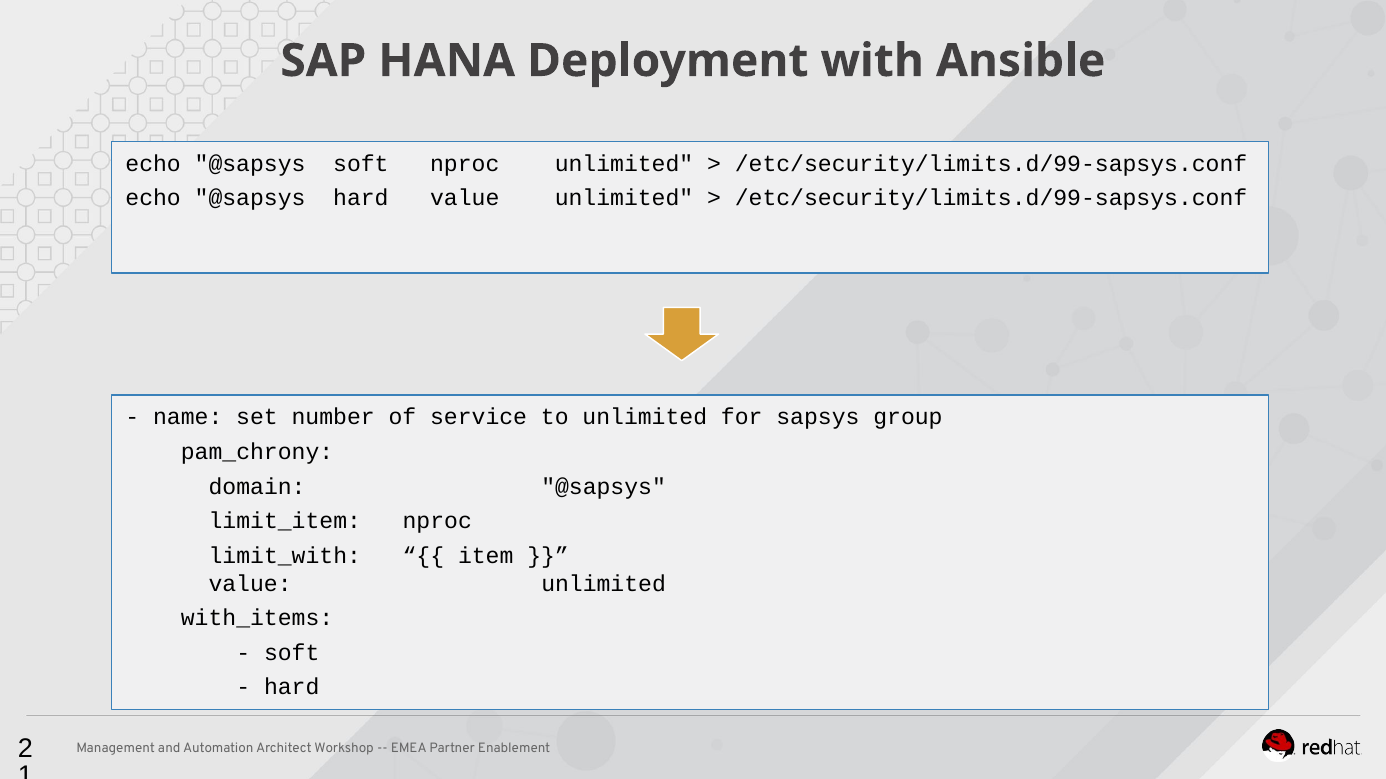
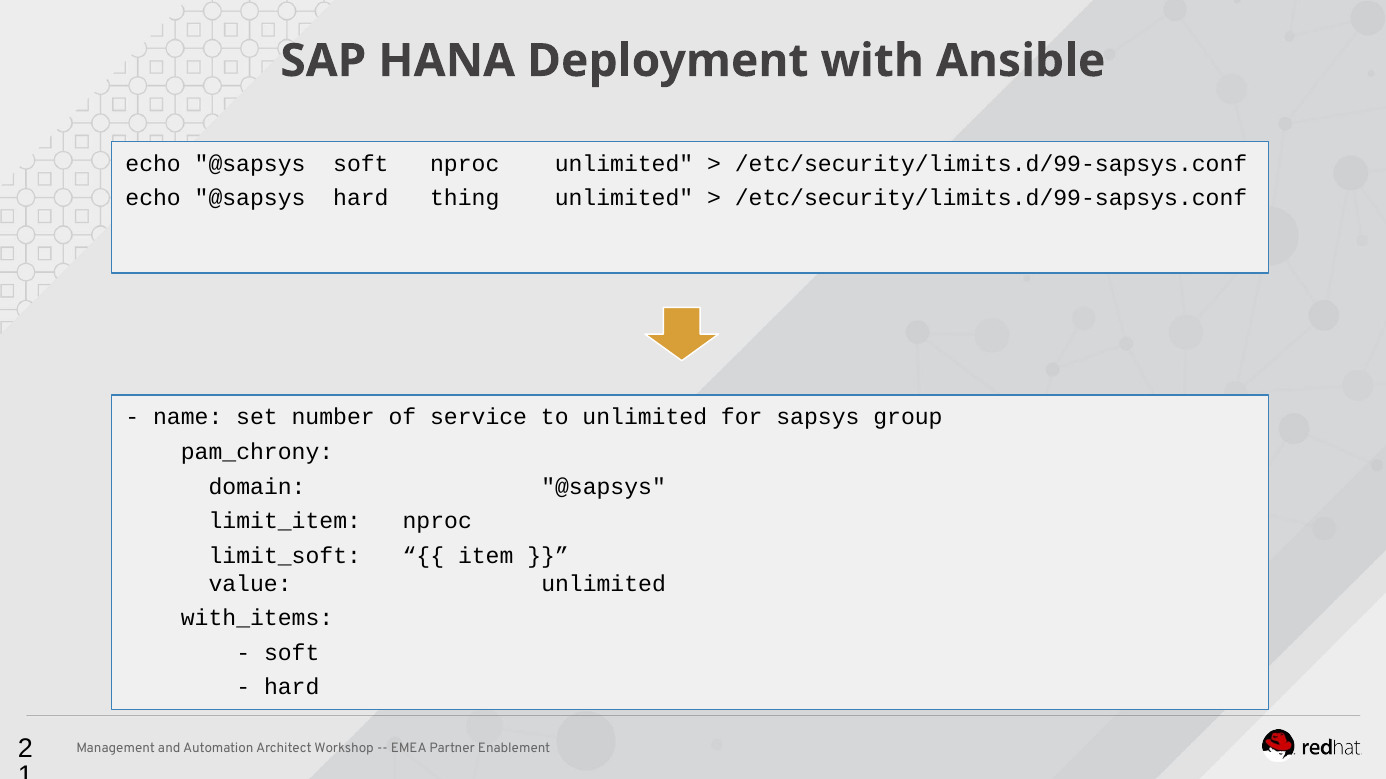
hard value: value -> thing (465, 198)
limit_with: limit_with -> limit_soft (285, 556)
